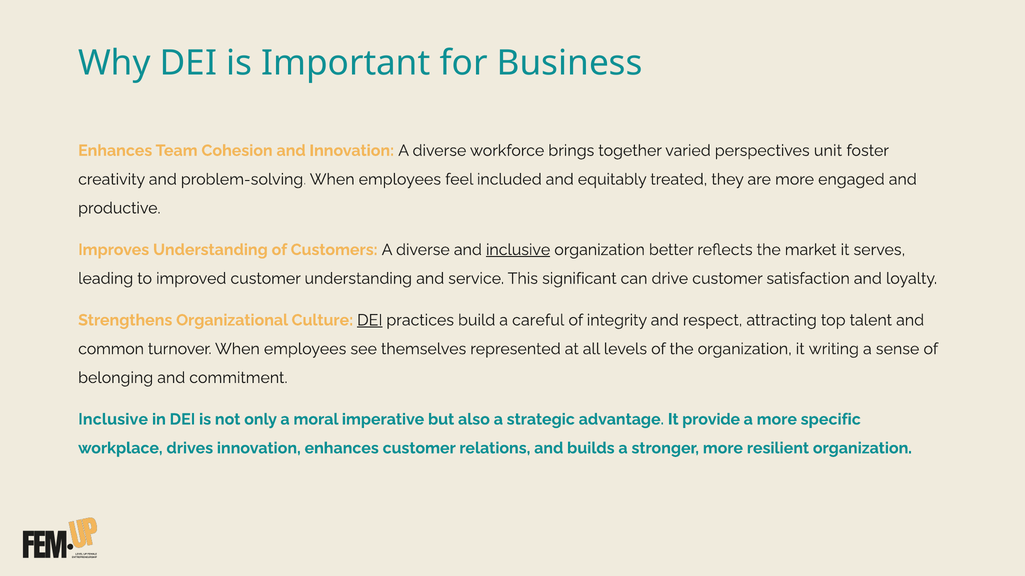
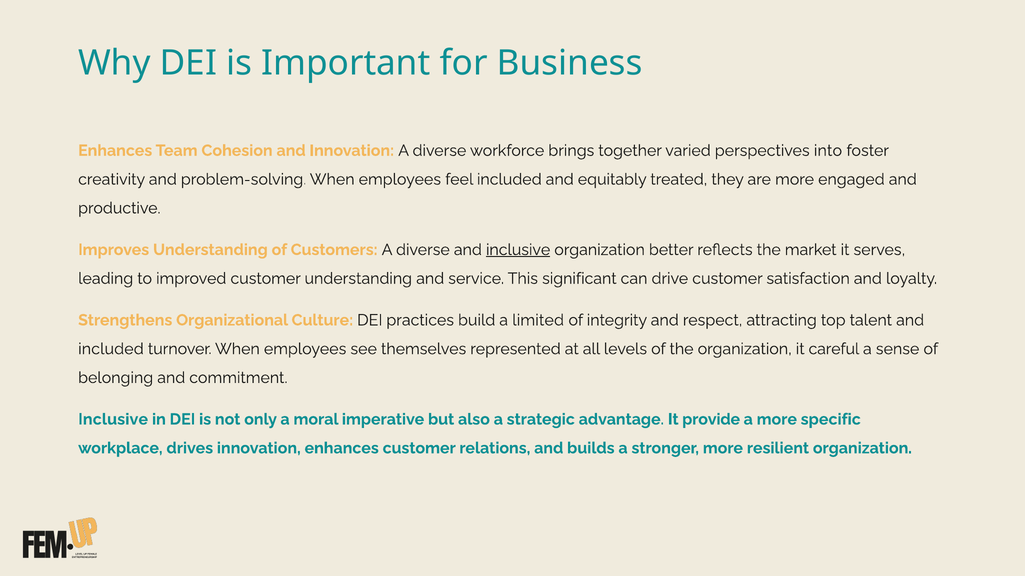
unit: unit -> into (828, 151)
DEI underline: present -> none (370, 320)
careful: careful -> limited (538, 320)
common: common -> included (111, 349)
writing: writing -> careful (834, 349)
